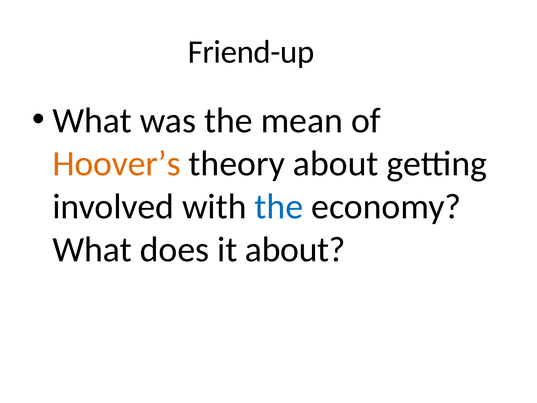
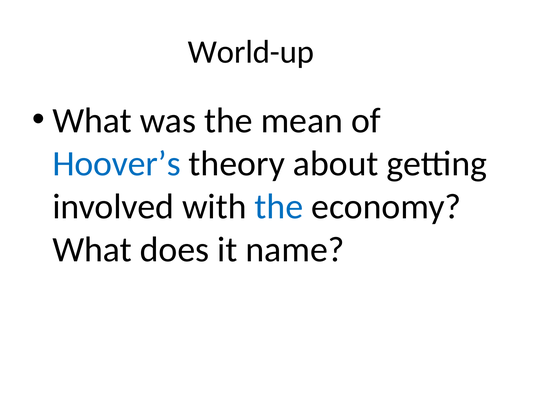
Friend-up: Friend-up -> World-up (251, 52)
Hoover’s colour: orange -> blue (117, 164)
it about: about -> name (295, 250)
